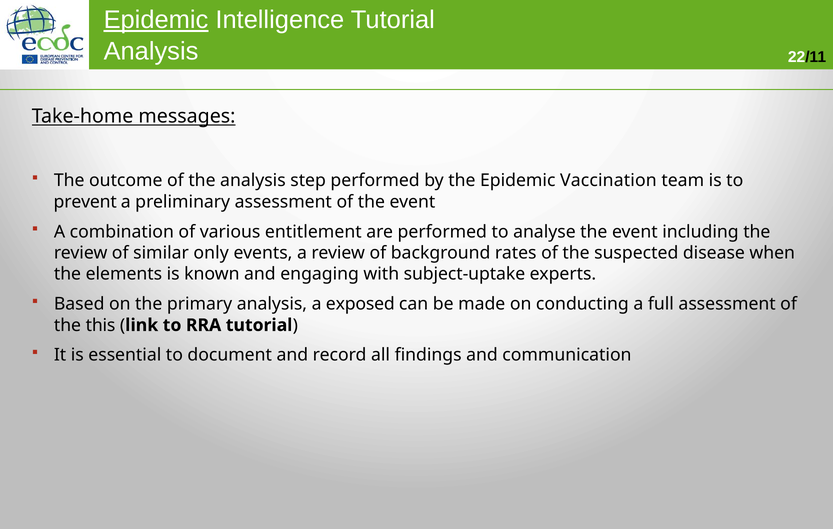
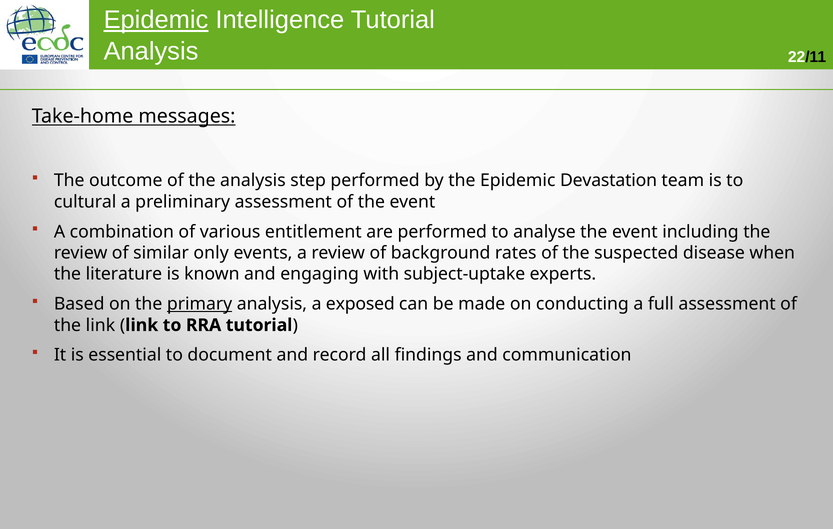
Vaccination: Vaccination -> Devastation (609, 181)
prevent: prevent -> cultural (85, 202)
elements: elements -> literature (124, 274)
primary underline: none -> present (200, 304)
the this: this -> link (100, 325)
